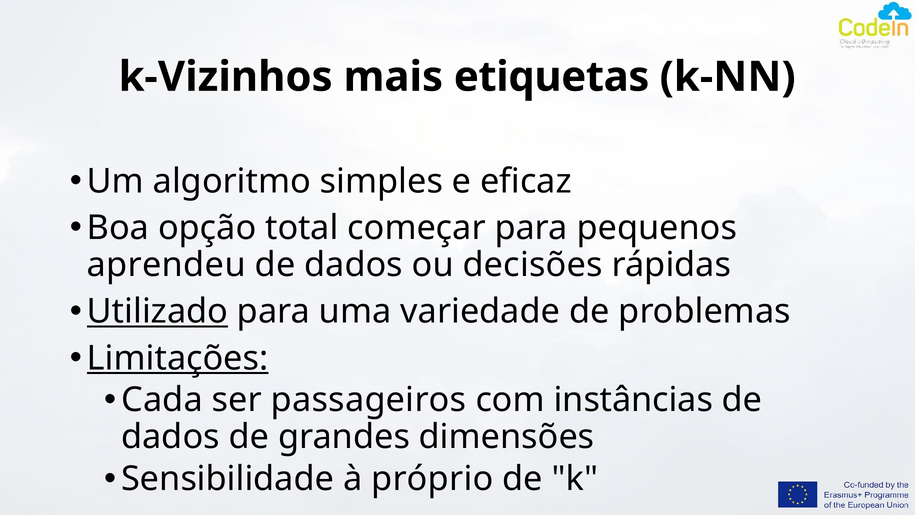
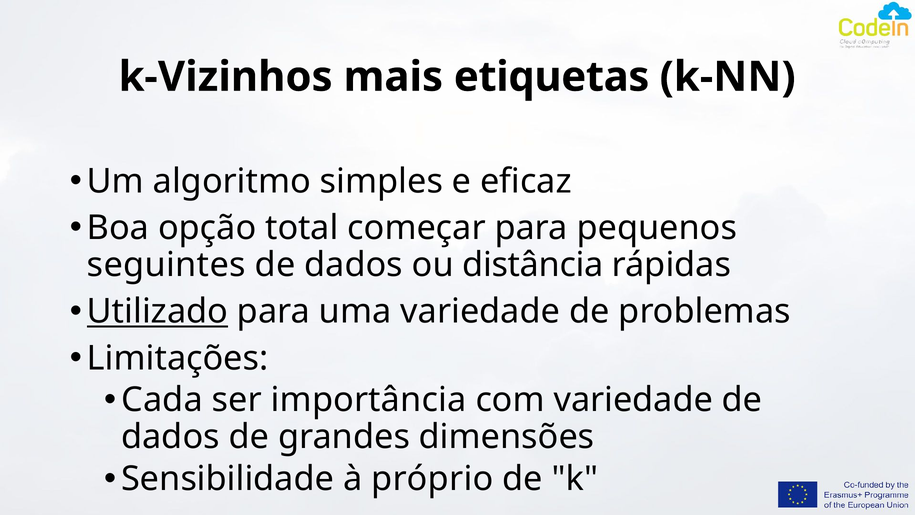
aprendeu: aprendeu -> seguintes (166, 265)
decisões: decisões -> distância (533, 265)
Limitações underline: present -> none (178, 358)
passageiros: passageiros -> importância (369, 400)
com instâncias: instâncias -> variedade (633, 400)
